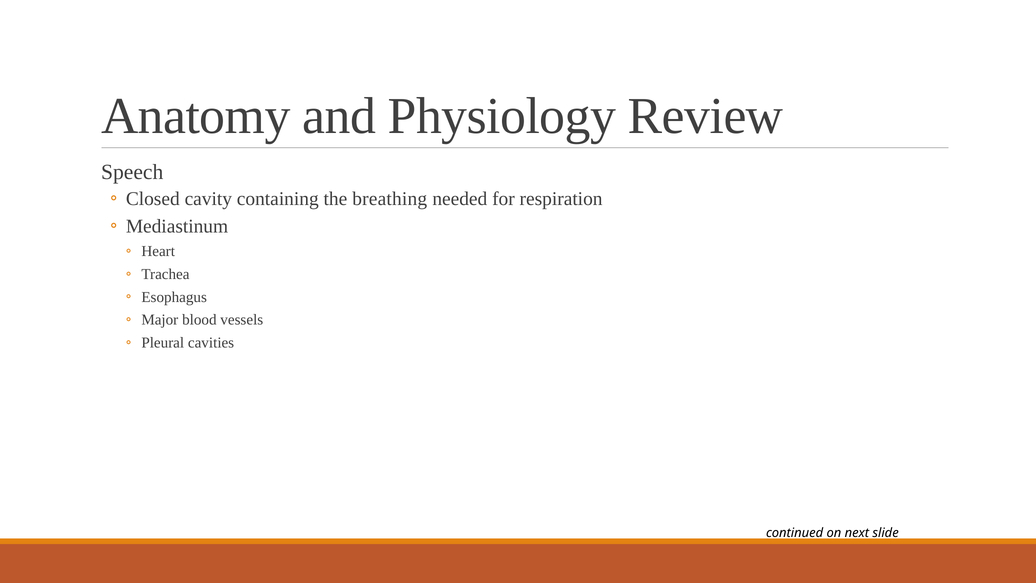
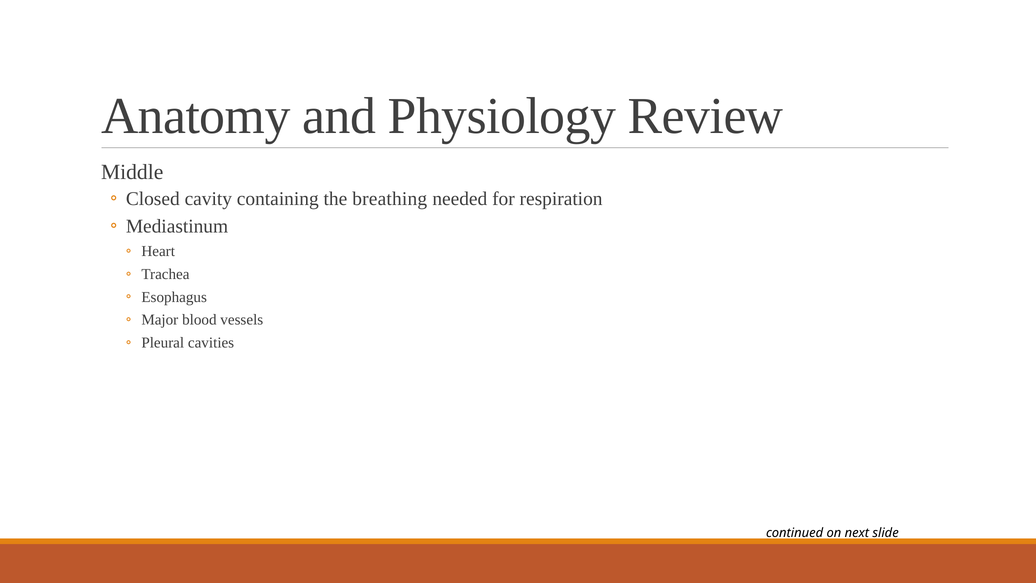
Speech: Speech -> Middle (132, 172)
